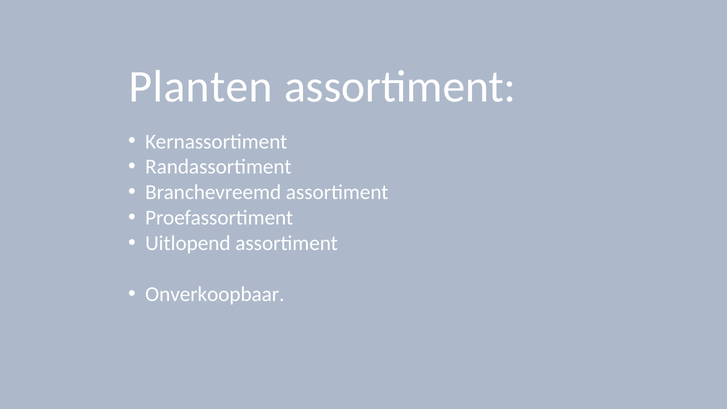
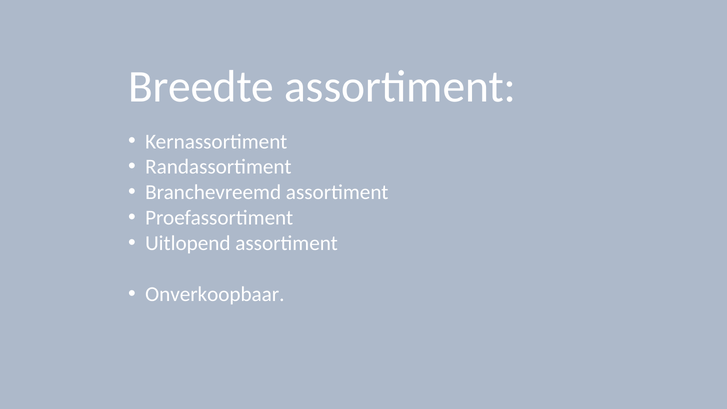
Planten: Planten -> Breedte (201, 87)
